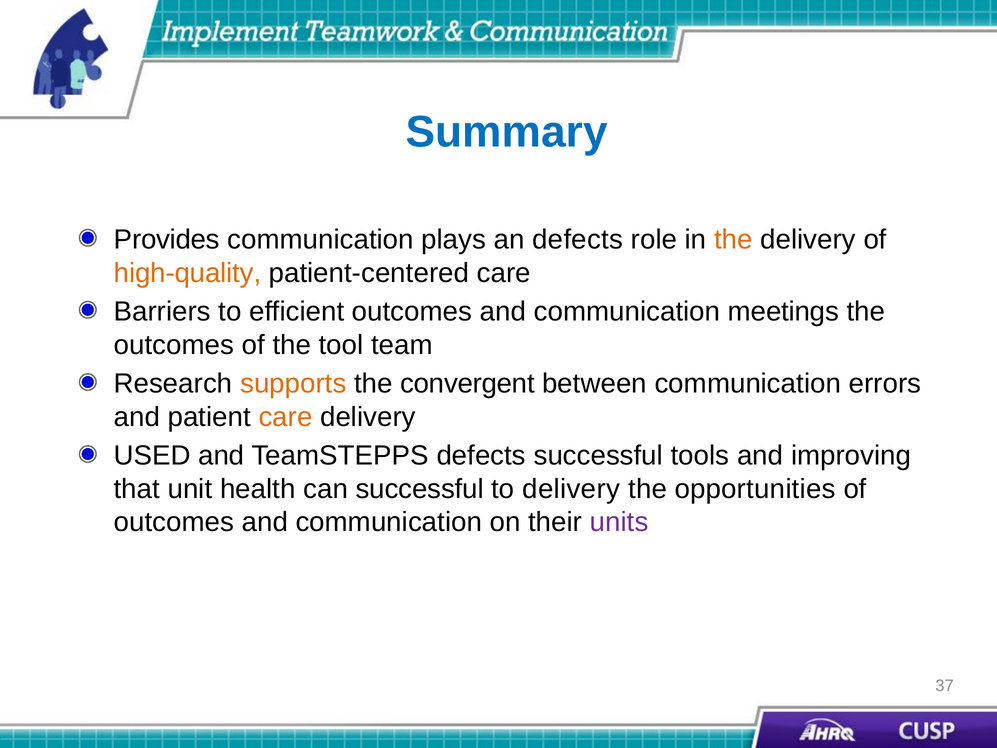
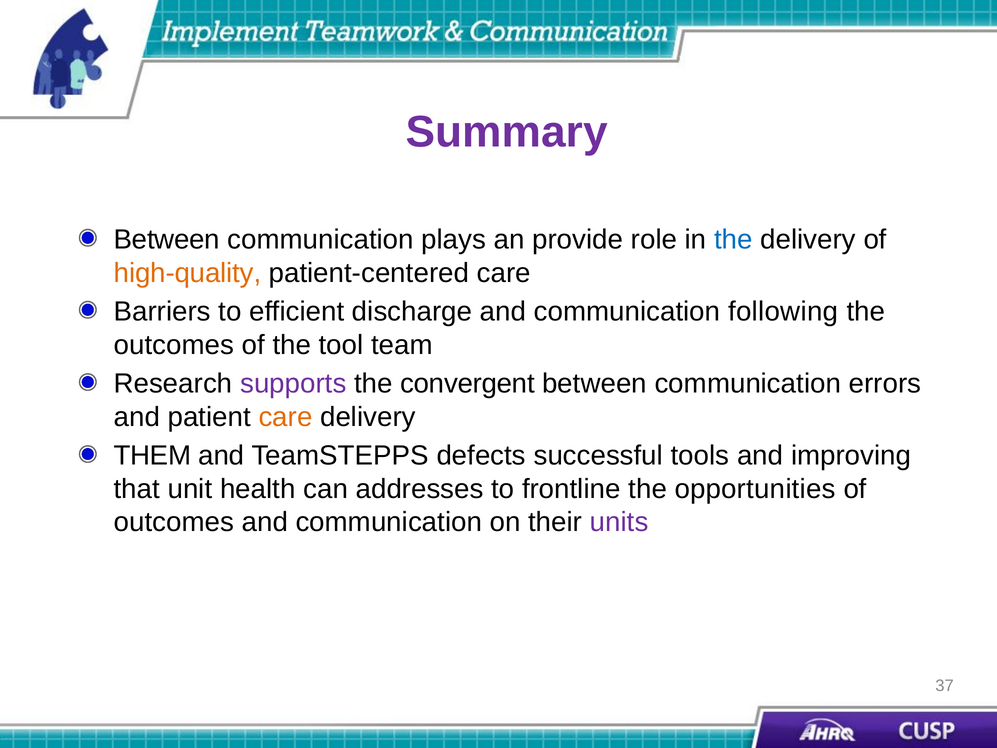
Summary colour: blue -> purple (507, 132)
Provides: Provides -> Between (167, 240)
an defects: defects -> provide (578, 240)
the colour: orange -> blue (733, 240)
efficient outcomes: outcomes -> discharge (412, 312)
meetings: meetings -> following (783, 312)
supports colour: orange -> purple (293, 384)
USED: USED -> THEM (152, 456)
can successful: successful -> addresses (420, 489)
to delivery: delivery -> frontline (571, 489)
